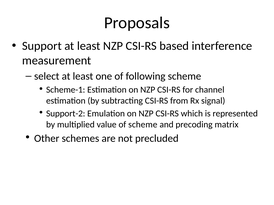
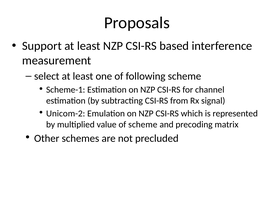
Support-2: Support-2 -> Unicom-2 (66, 114)
